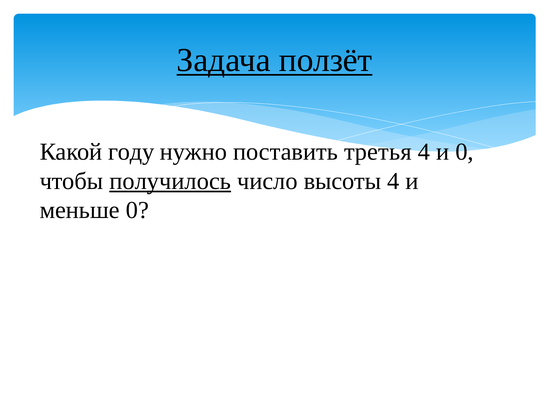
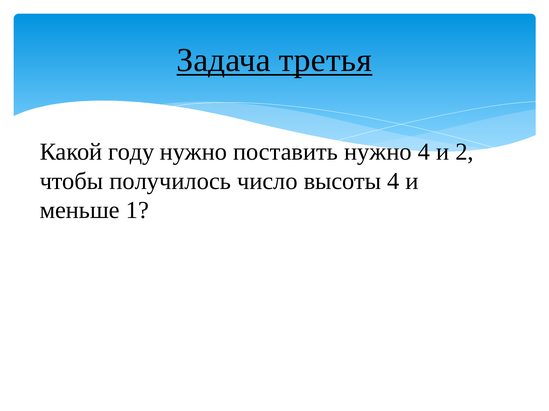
ползёт: ползёт -> третья (325, 60)
поставить третья: третья -> нужно (378, 152)
и 0: 0 -> 2 (464, 152)
получилось underline: present -> none (170, 181)
меньше 0: 0 -> 1 (137, 211)
